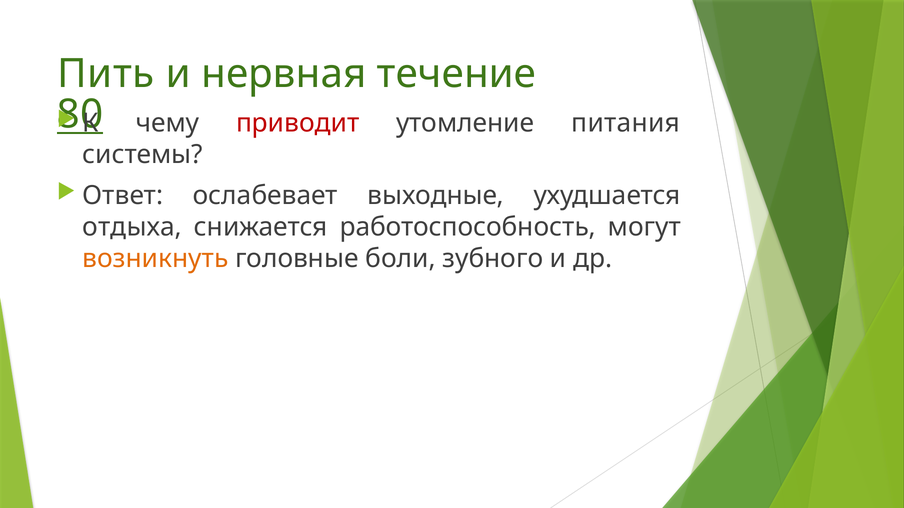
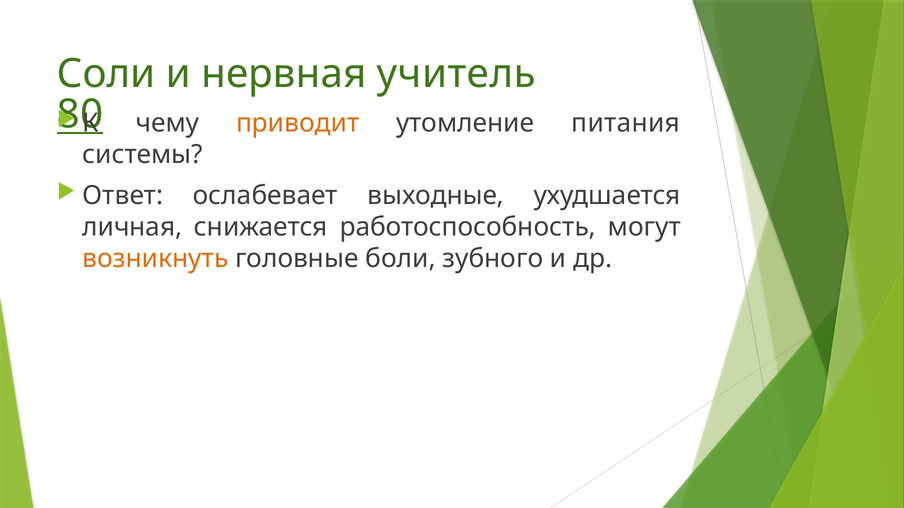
Пить: Пить -> Соли (106, 74)
течение: течение -> учитель (456, 74)
приводит colour: red -> orange (298, 123)
отдыха: отдыха -> личная (132, 227)
